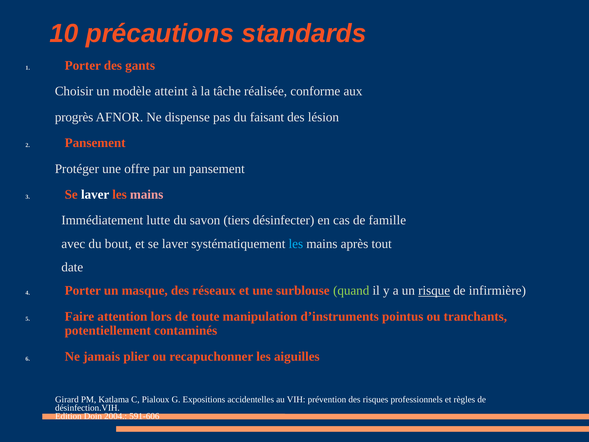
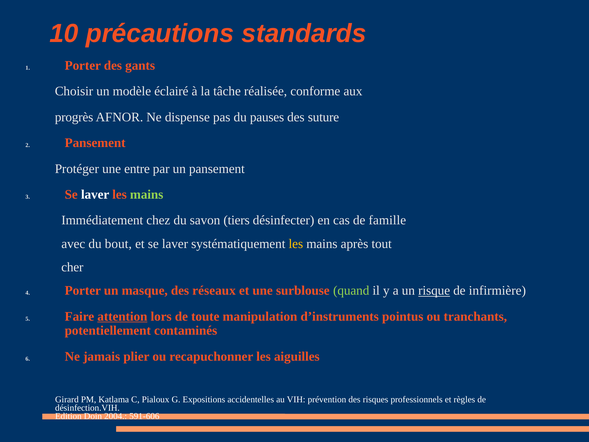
atteint: atteint -> éclairé (171, 91)
faisant: faisant -> pauses (267, 117)
lésion: lésion -> suture (323, 117)
offre: offre -> entre (137, 169)
mains colour: pink -> light green (147, 194)
lutte: lutte -> chez (158, 220)
les colour: light blue -> yellow (296, 244)
date: date -> cher (72, 267)
attention underline: none -> present (122, 316)
